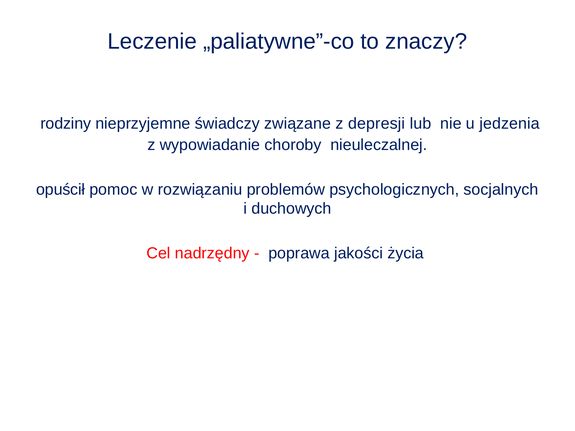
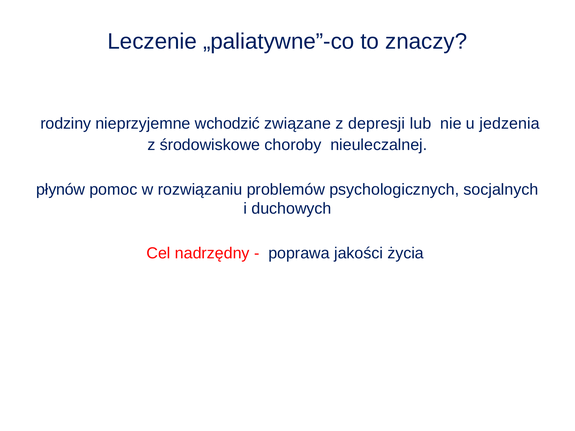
świadczy: świadczy -> wchodzić (227, 124)
wypowiadanie: wypowiadanie -> środowiskowe (210, 145)
opuścił: opuścił -> płynów (61, 190)
